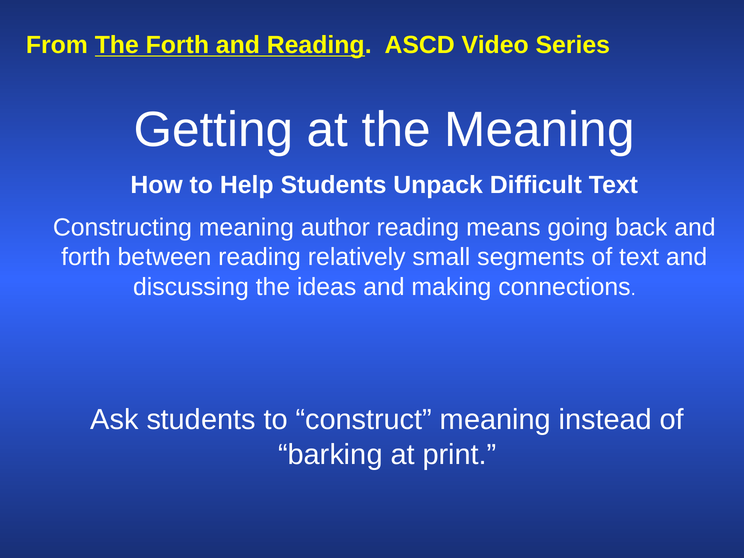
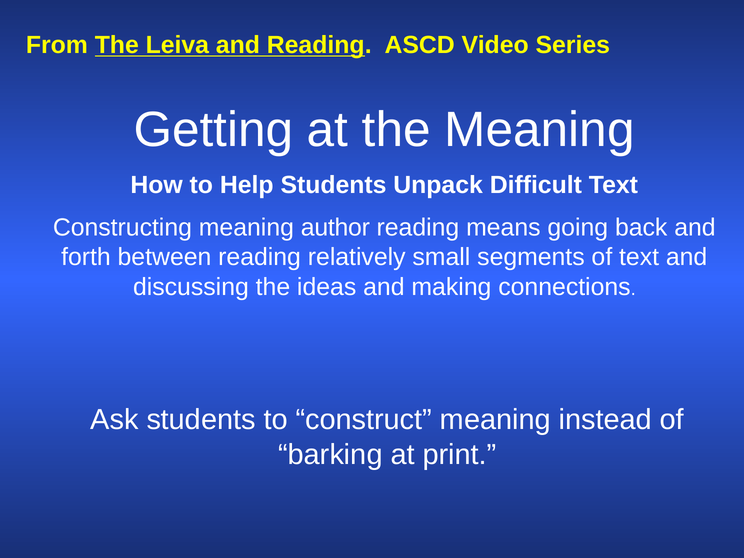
The Forth: Forth -> Leiva (177, 45)
